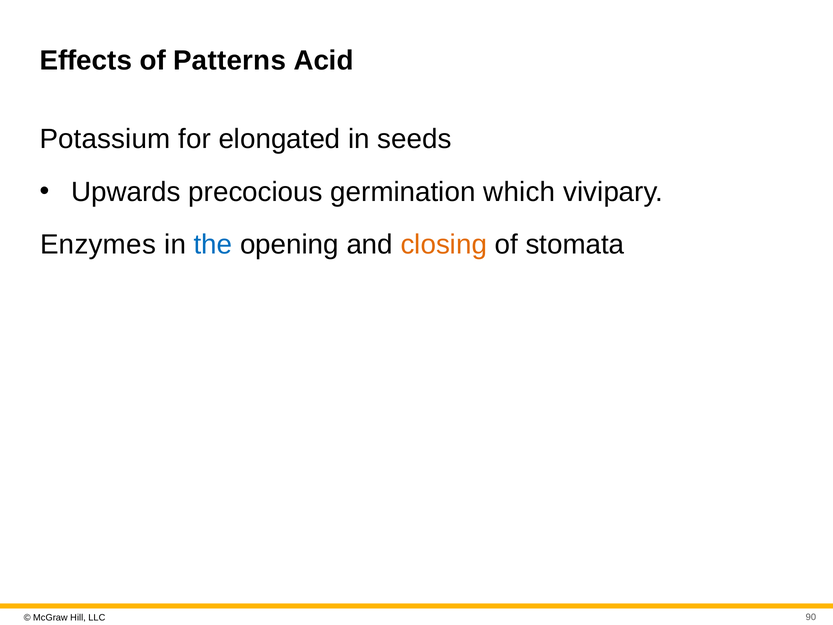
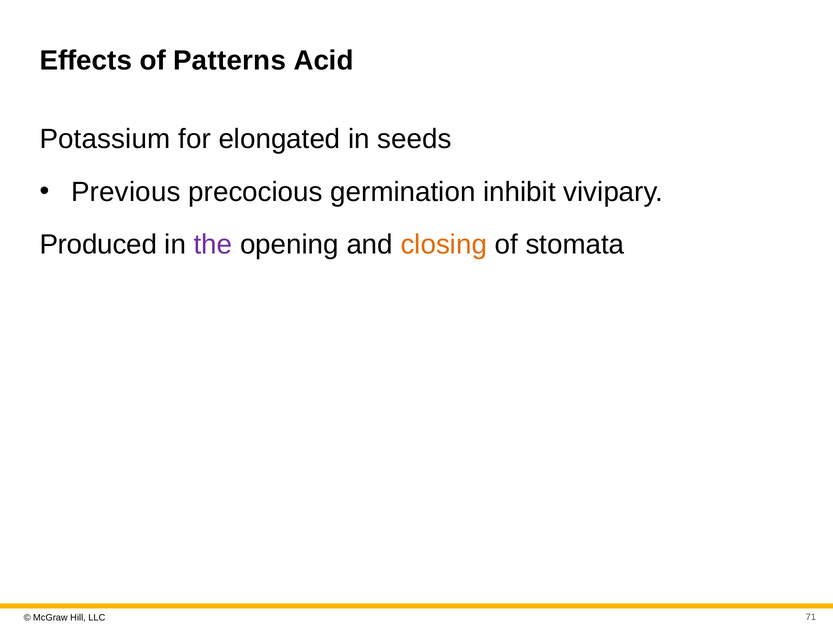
Upwards: Upwards -> Previous (126, 192)
which: which -> inhibit (519, 192)
Enzymes: Enzymes -> Produced (98, 245)
the colour: blue -> purple (213, 245)
90: 90 -> 71 (811, 617)
